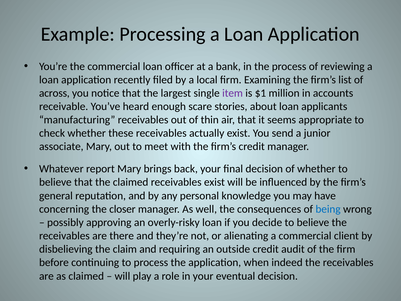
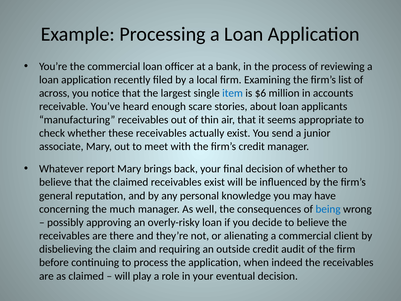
item colour: purple -> blue (233, 93)
$1: $1 -> $6 (260, 93)
closer: closer -> much (122, 209)
